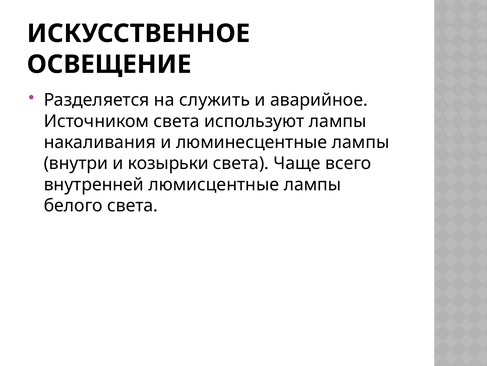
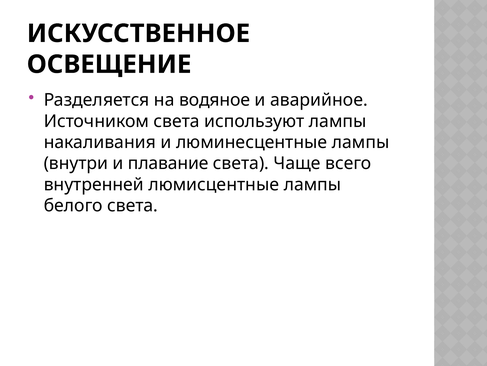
служить: служить -> водяное (215, 100)
козырьки: козырьки -> плавание (168, 163)
